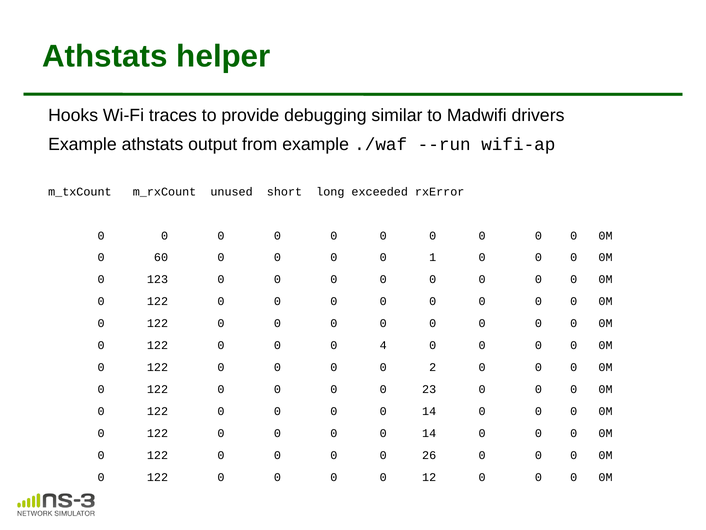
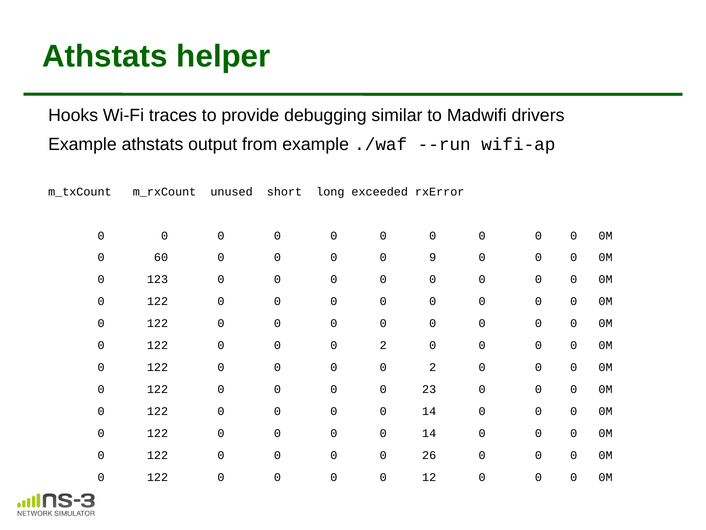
1: 1 -> 9 (433, 257)
4: 4 -> 2 (383, 345)
